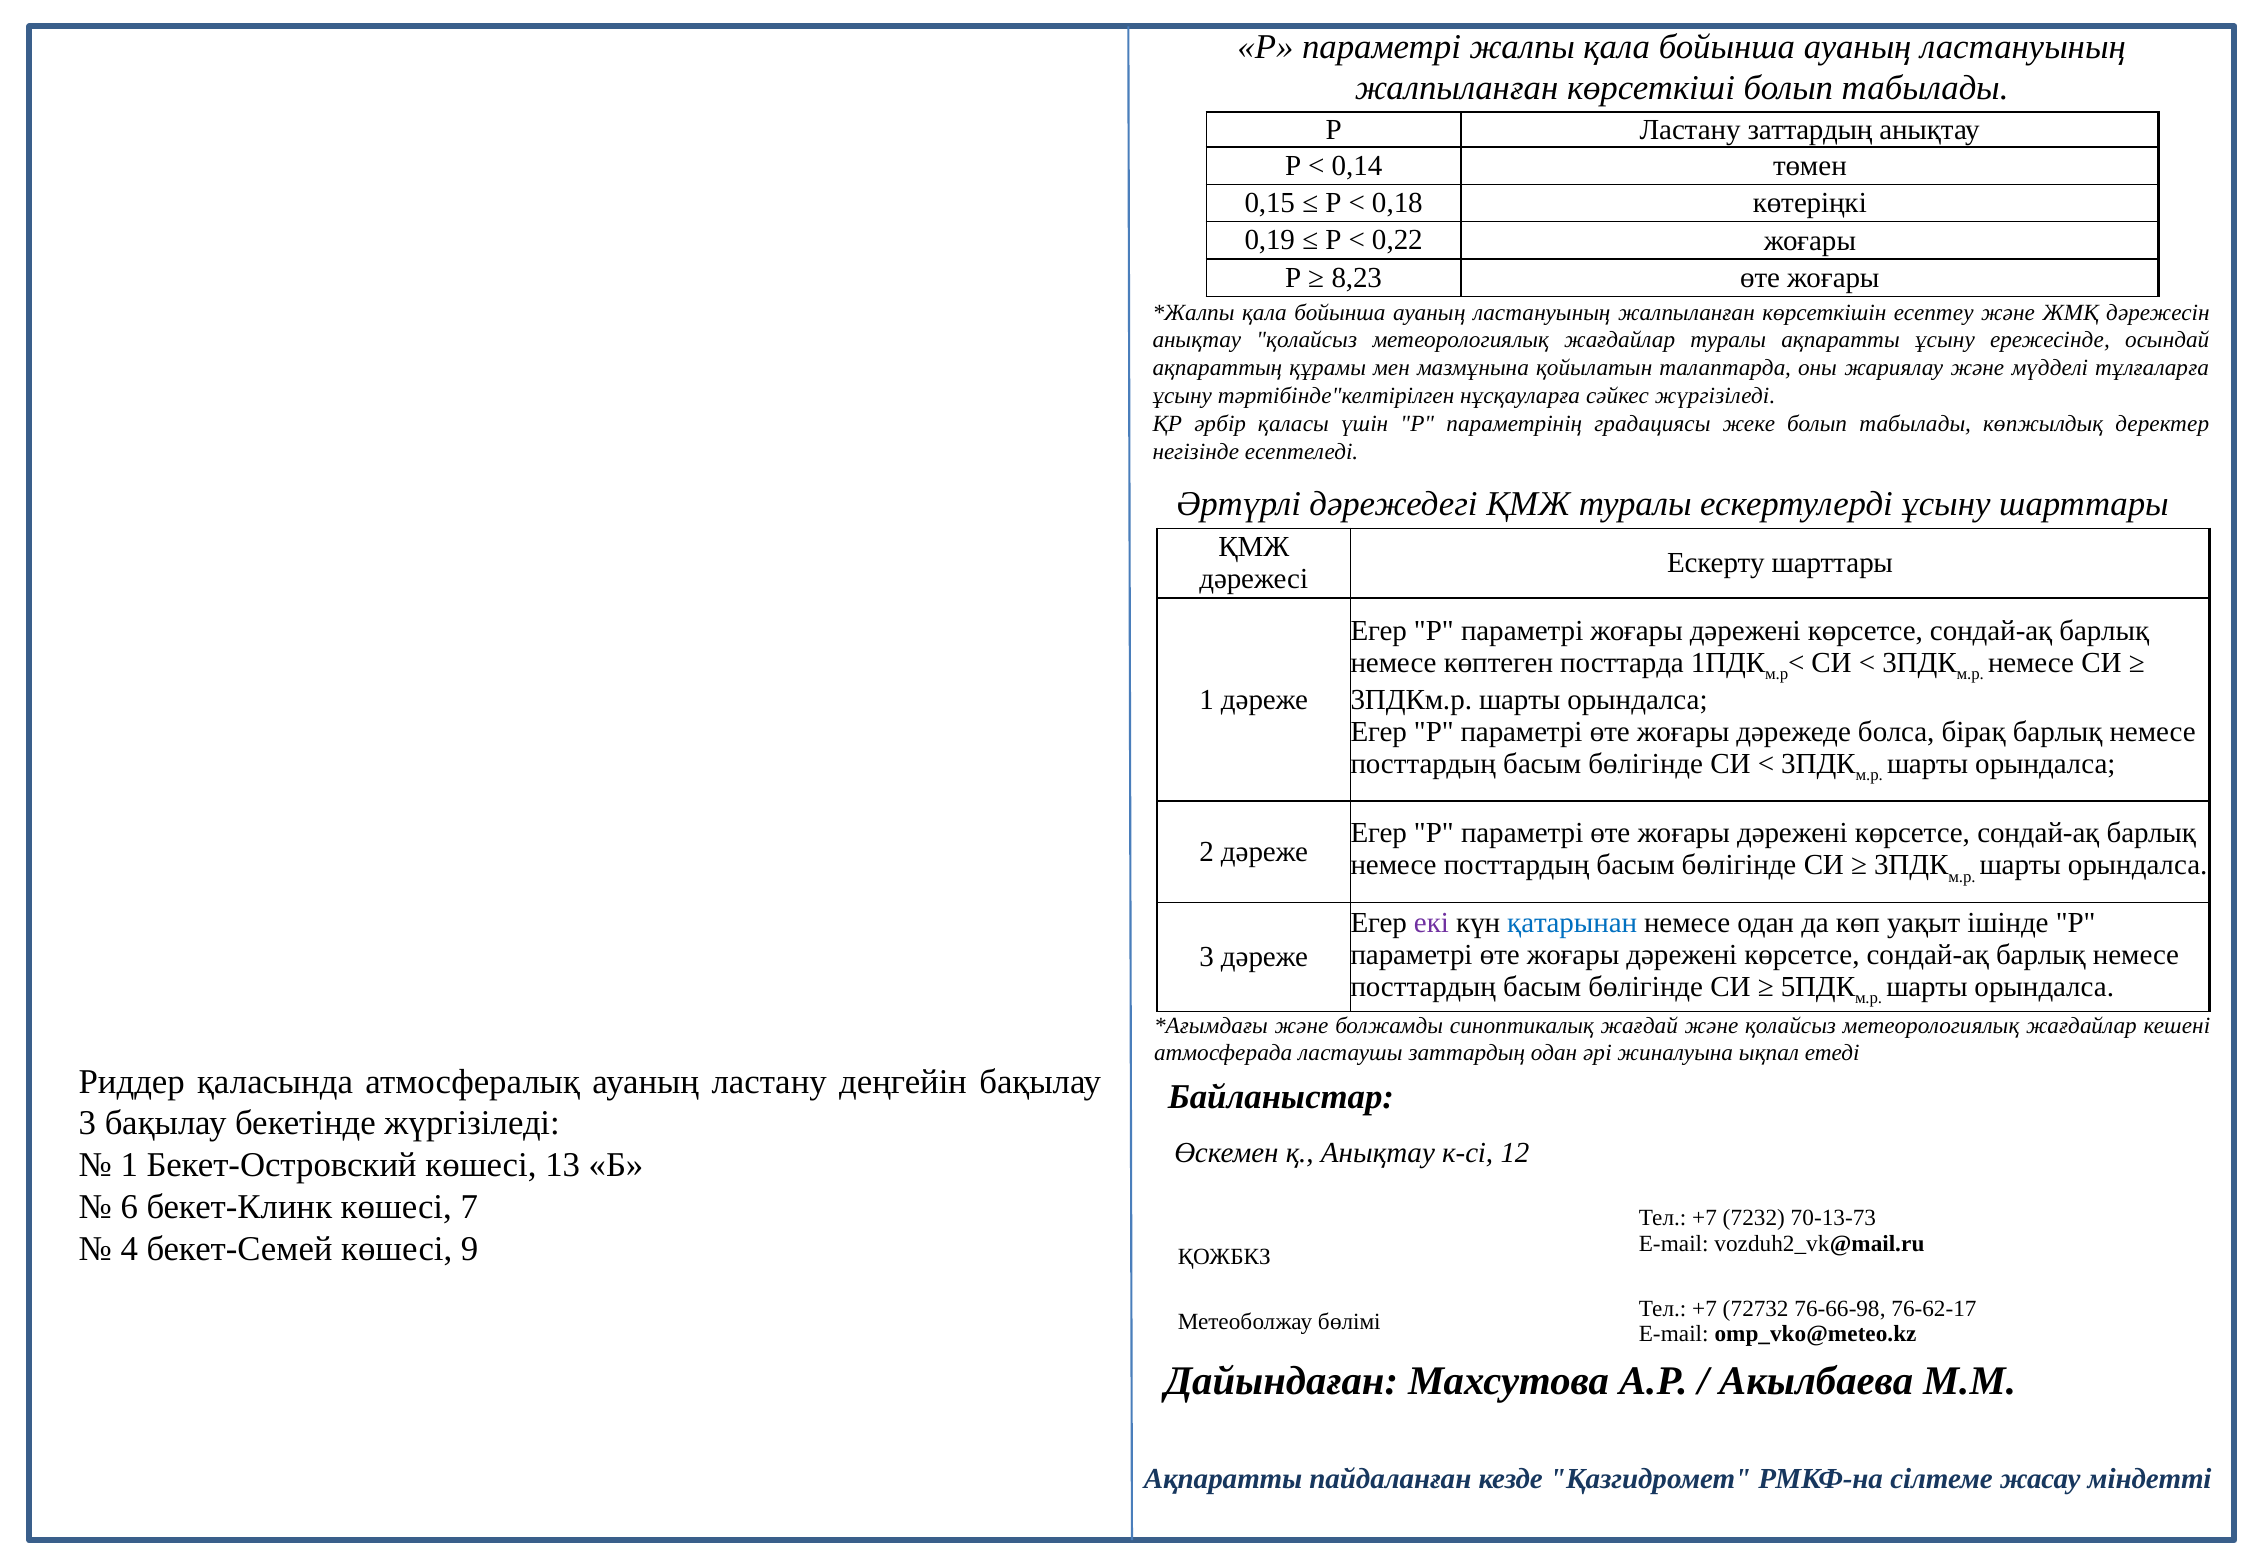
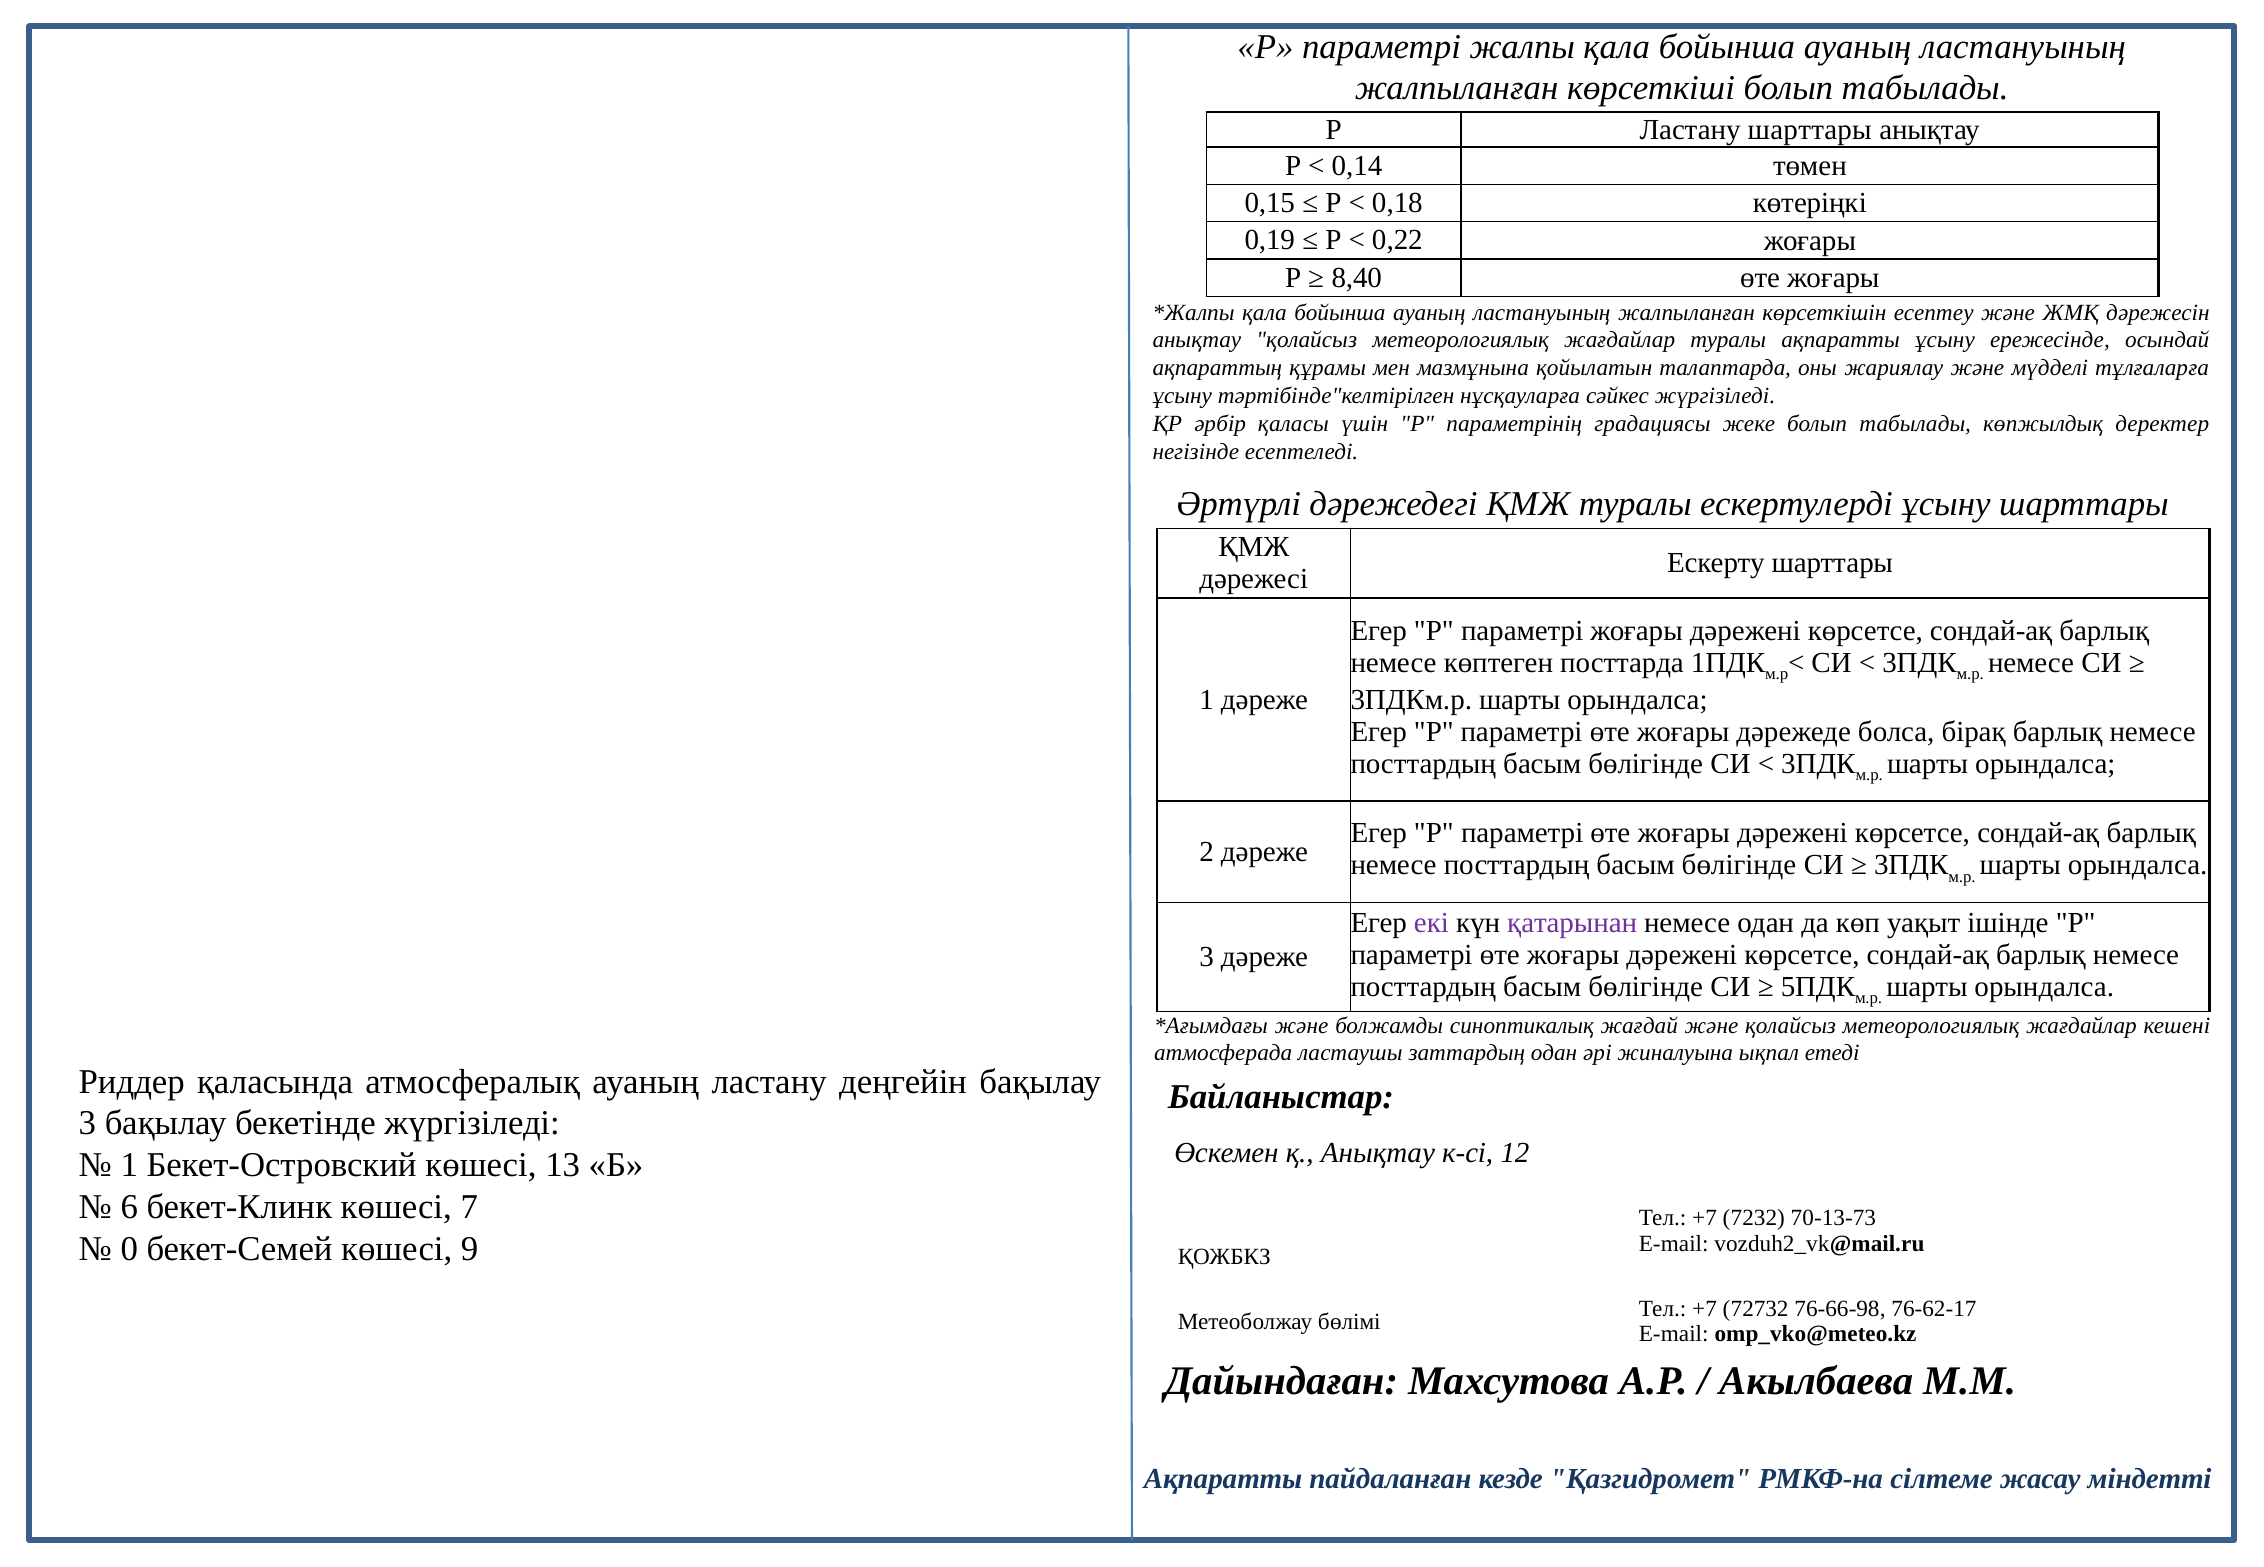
Ластану заттардың: заттардың -> шарттары (1810, 130)
8,23: 8,23 -> 8,40 (1357, 278)
қатарынан colour: blue -> purple (1572, 923)
4: 4 -> 0 (129, 1249)
